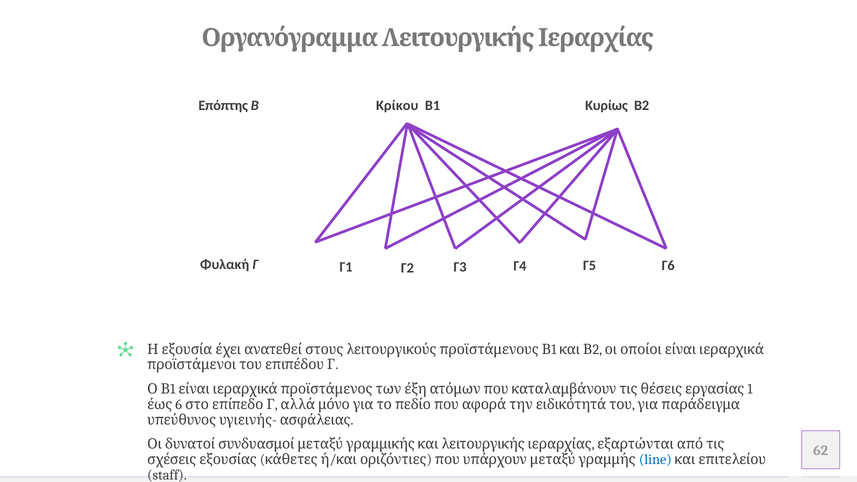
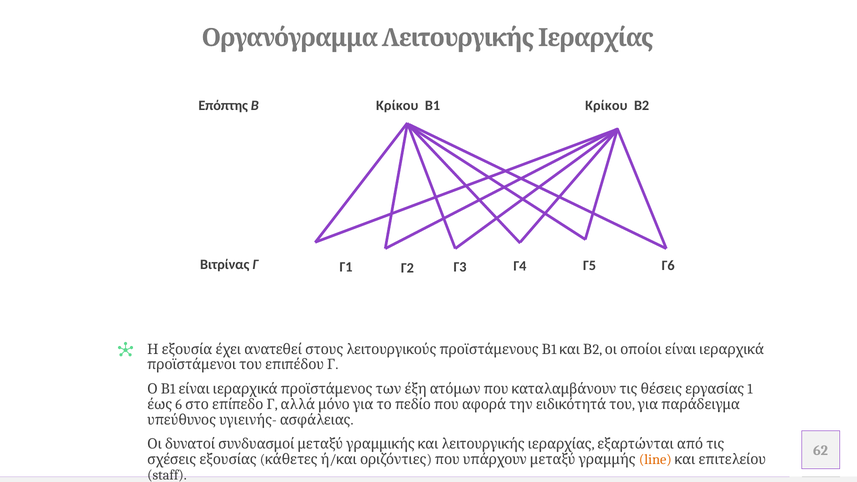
Β1 Κυρίως: Κυρίως -> Κρίκου (606, 106)
Φυλακή: Φυλακή -> Βιτρίνας (225, 264)
line colour: blue -> orange (655, 460)
